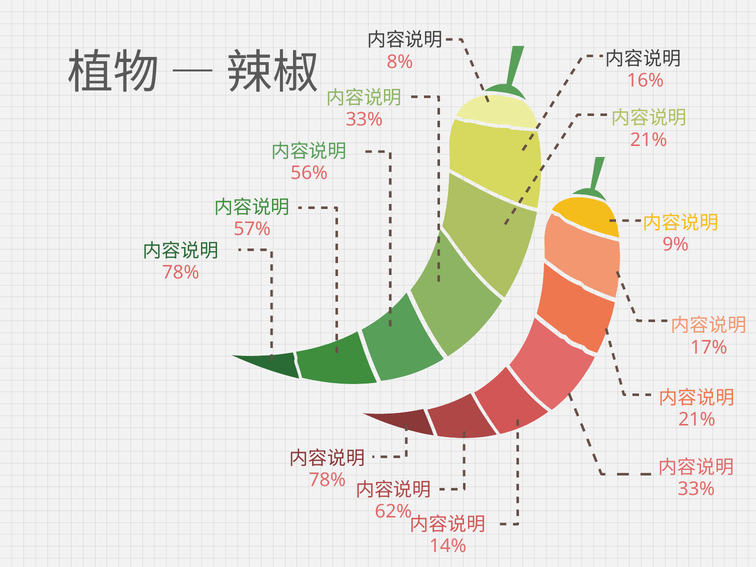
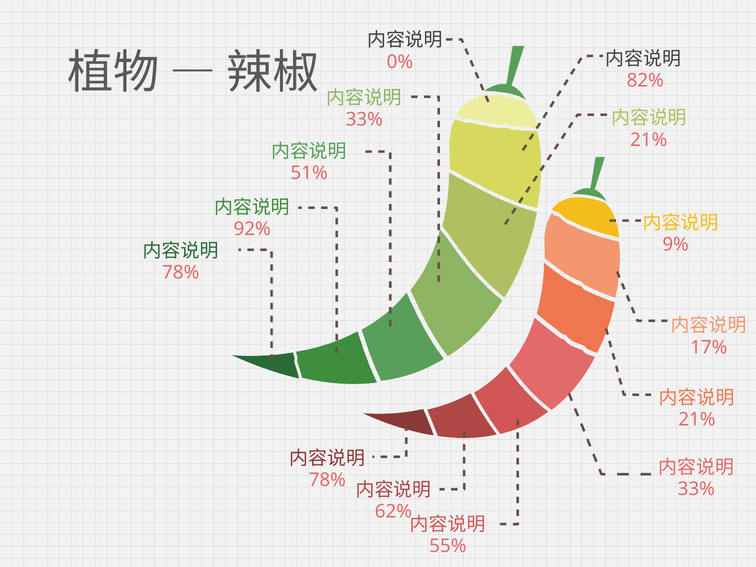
8%: 8% -> 0% (400, 62)
16%: 16% -> 82% (645, 80)
56%: 56% -> 51% (309, 173)
57%: 57% -> 92% (252, 229)
14%: 14% -> 55% (448, 546)
